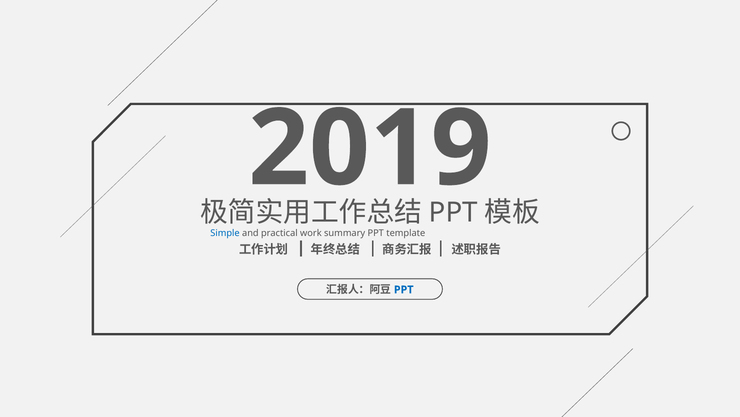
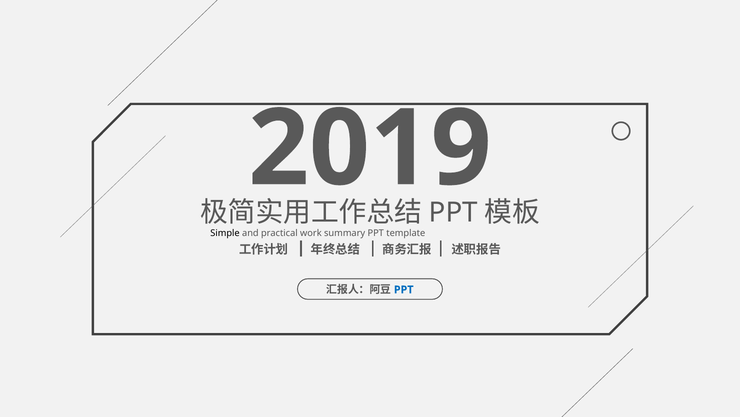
Simple colour: blue -> black (225, 233)
